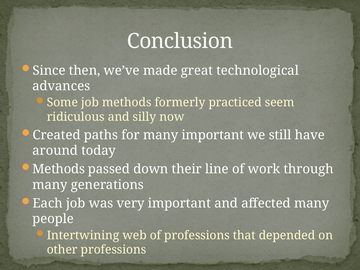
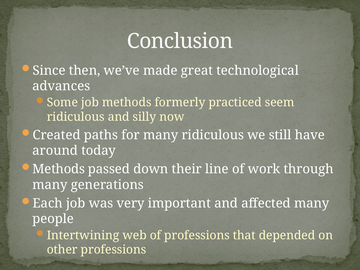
many important: important -> ridiculous (213, 135)
